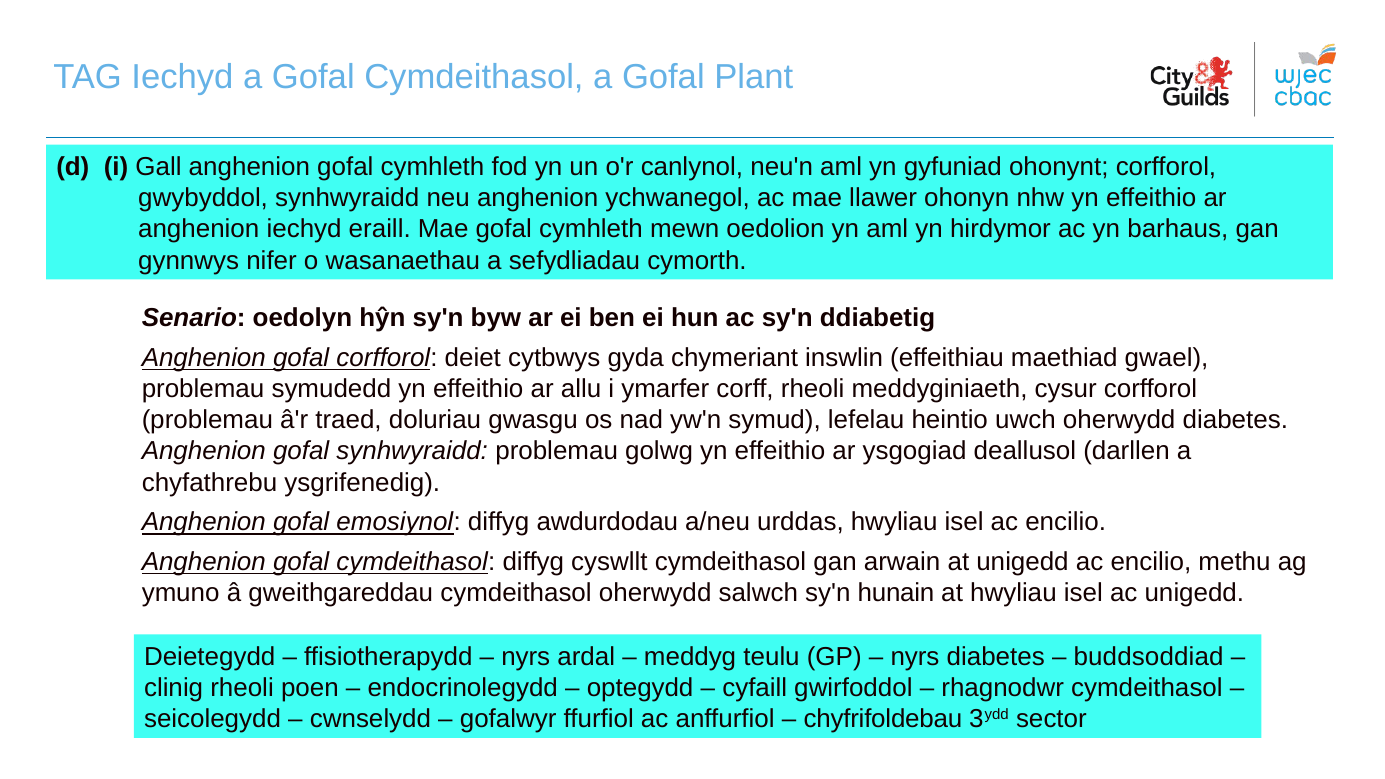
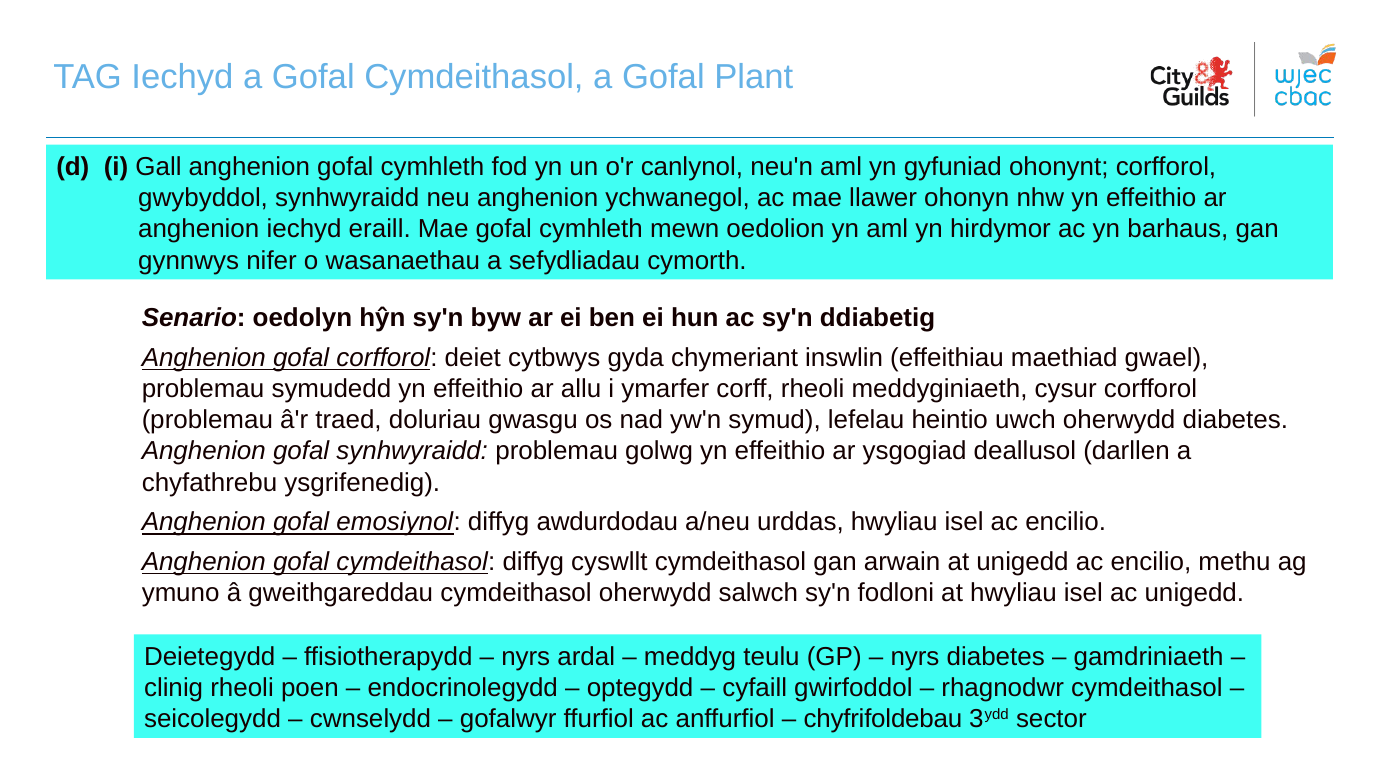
hunain: hunain -> fodloni (896, 593)
buddsoddiad: buddsoddiad -> gamdriniaeth (1149, 657)
